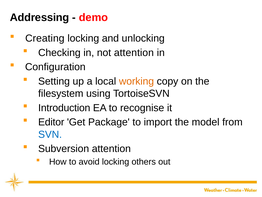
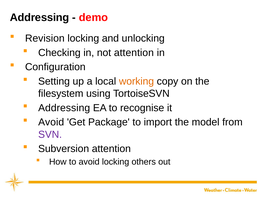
Creating: Creating -> Revision (45, 38)
Introduction: Introduction -> Addressing (64, 108)
Editor: Editor -> Avoid (51, 122)
SVN colour: blue -> purple (50, 134)
